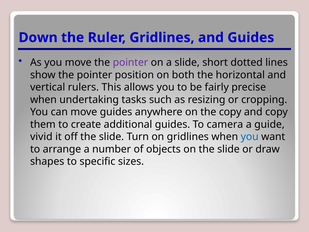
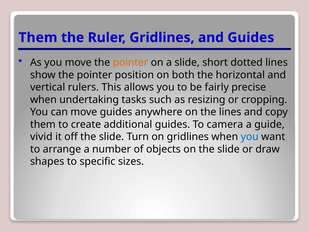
Down: Down -> Them (38, 38)
pointer colour: purple -> orange (130, 63)
the copy: copy -> lines (230, 112)
